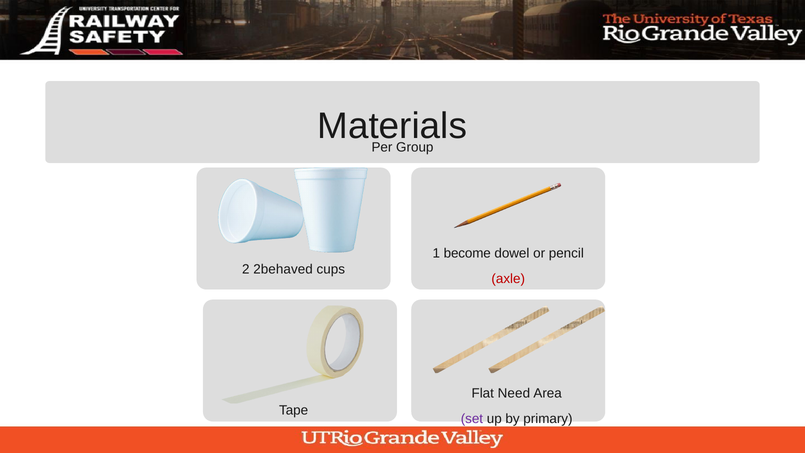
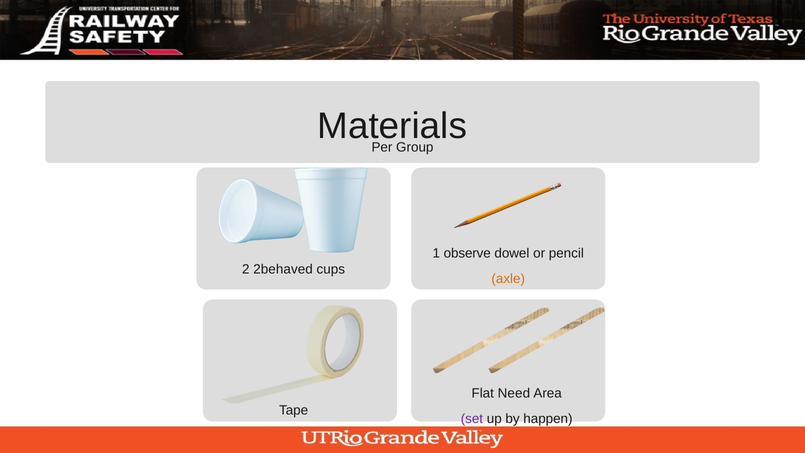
become: become -> observe (467, 253)
axle colour: red -> orange (508, 279)
primary: primary -> happen (548, 419)
